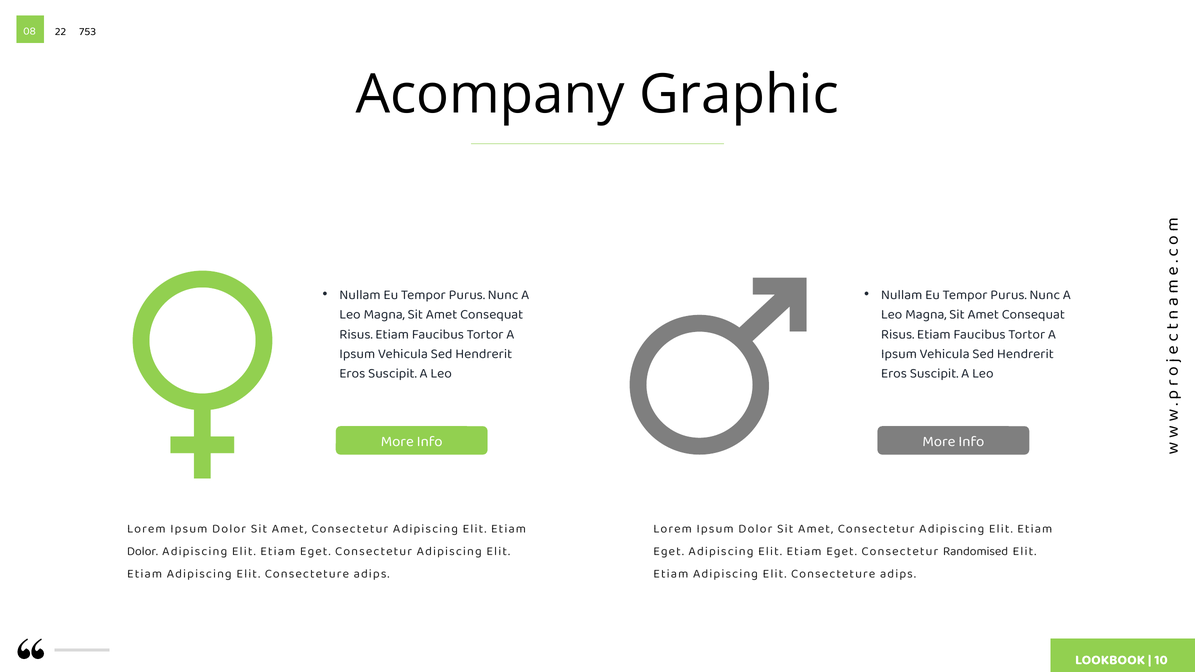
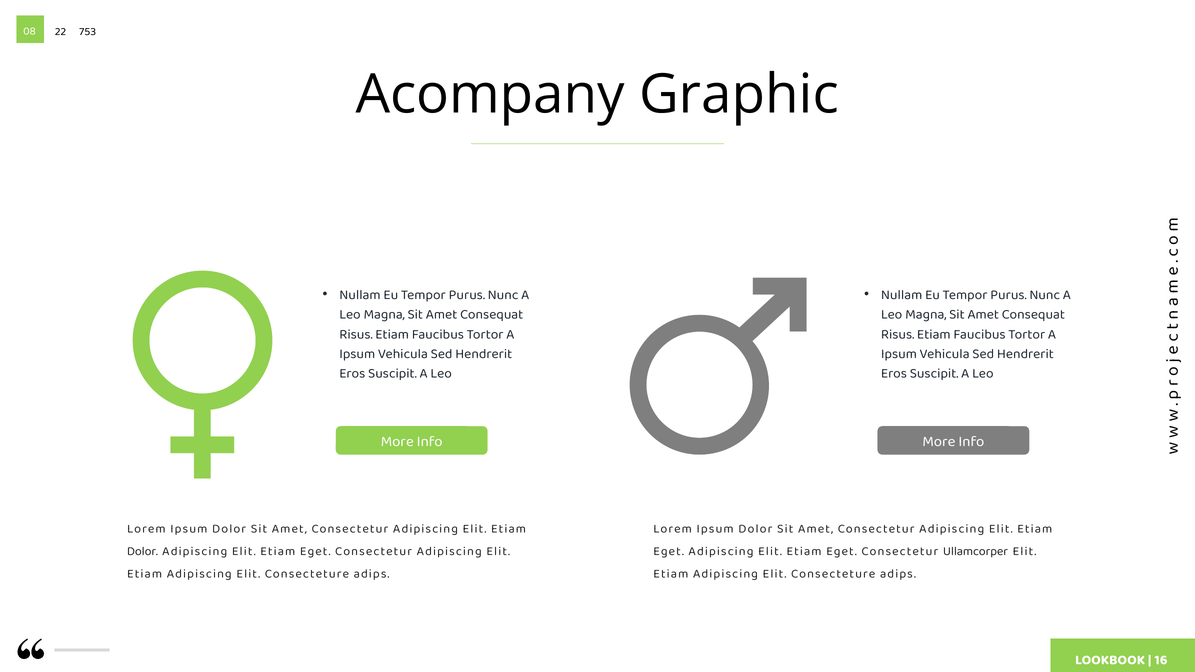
Randomised: Randomised -> Ullamcorper (976, 551)
10: 10 -> 16 (1161, 660)
